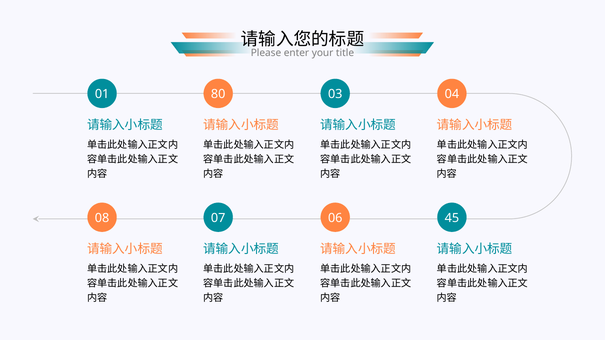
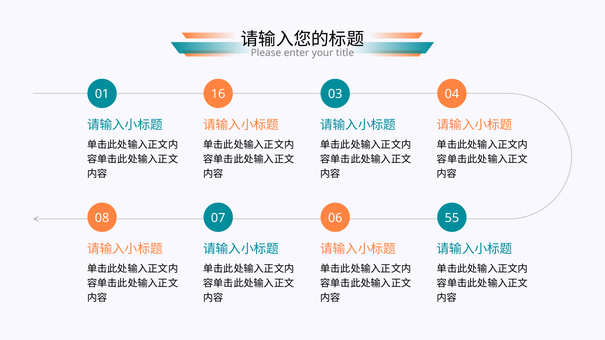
80: 80 -> 16 (218, 94)
45: 45 -> 55 (452, 218)
